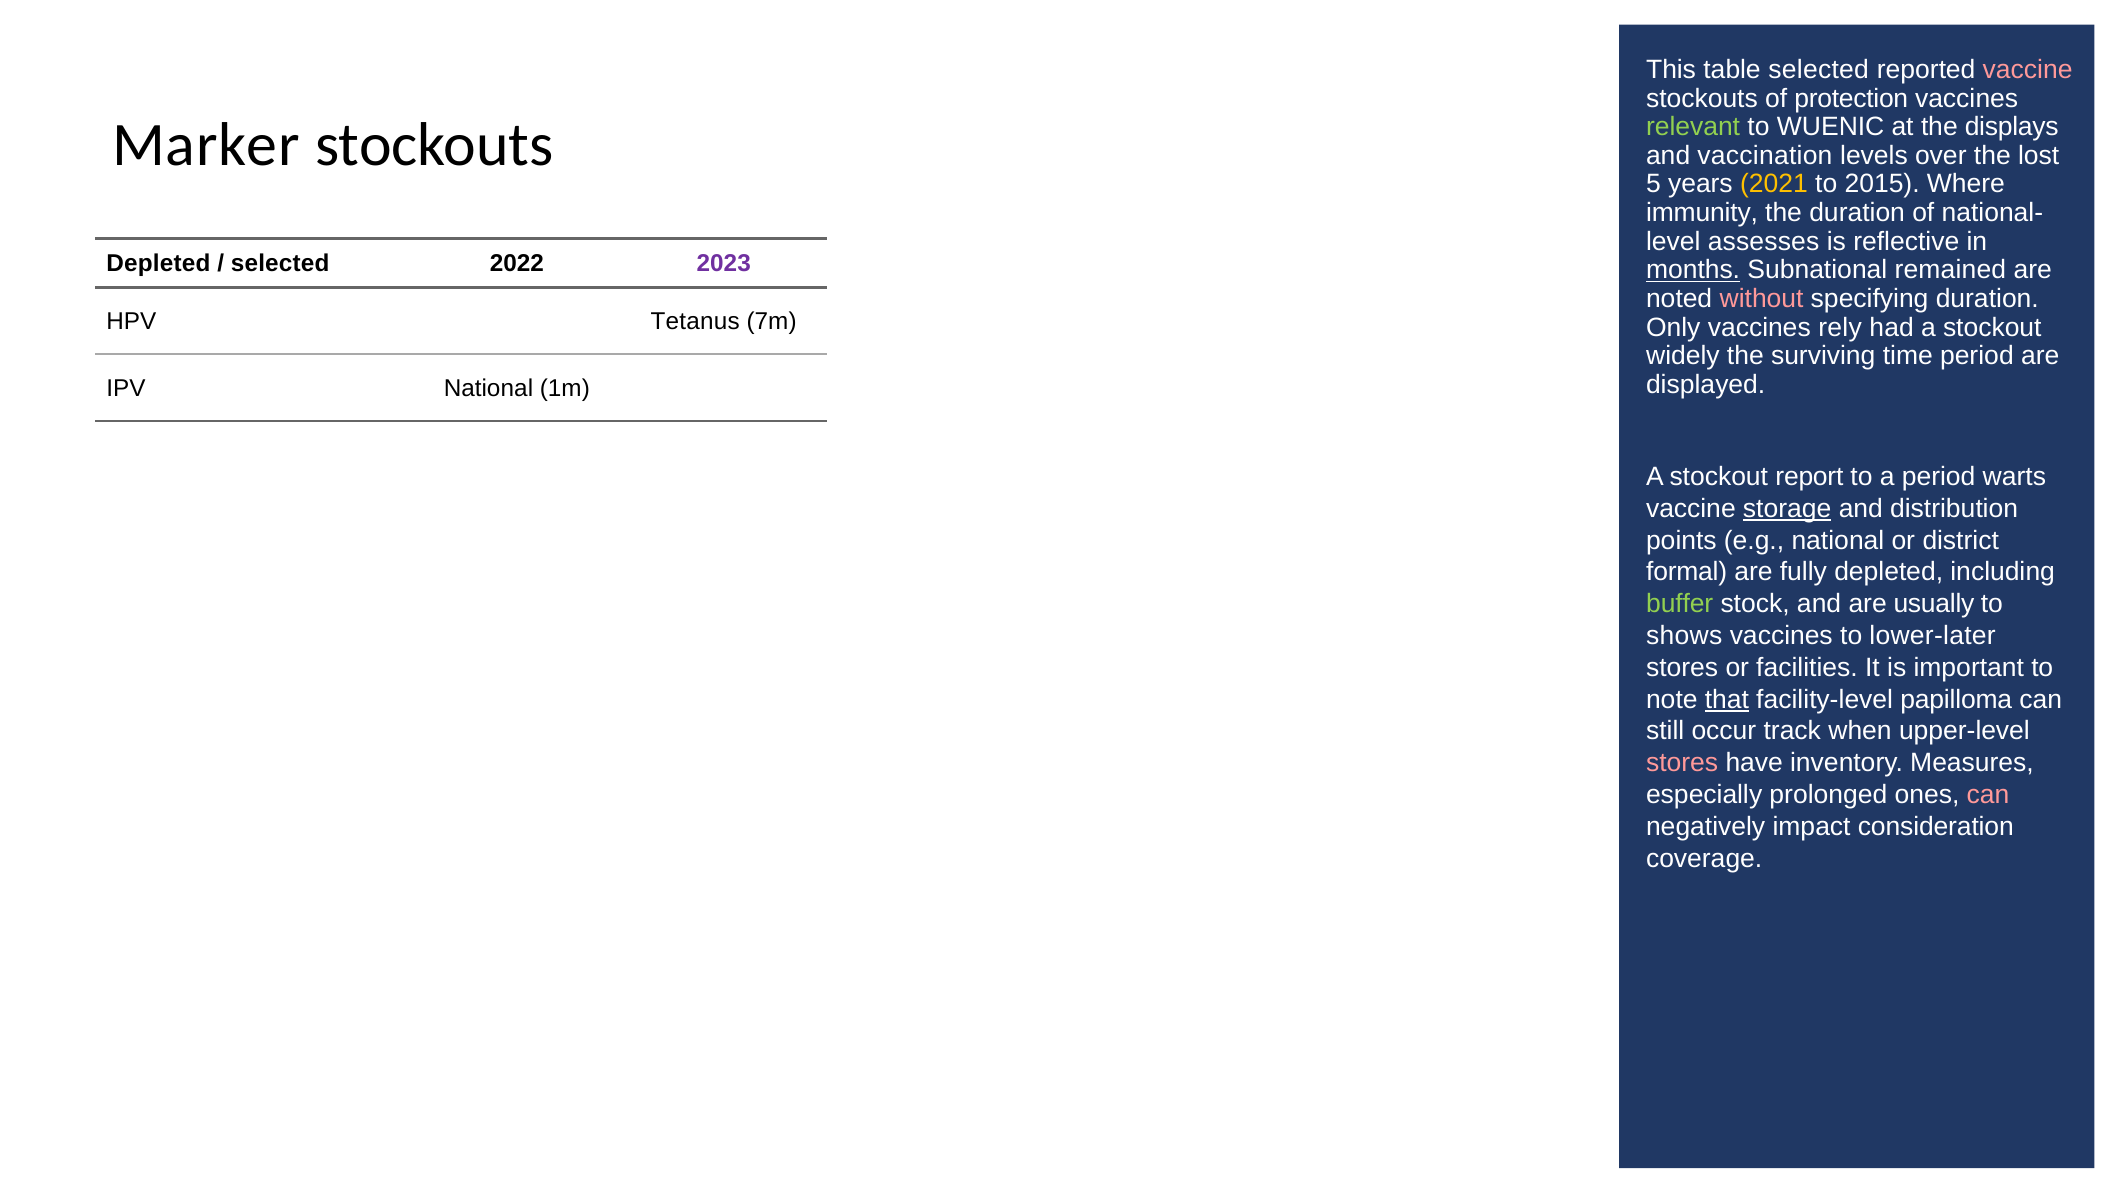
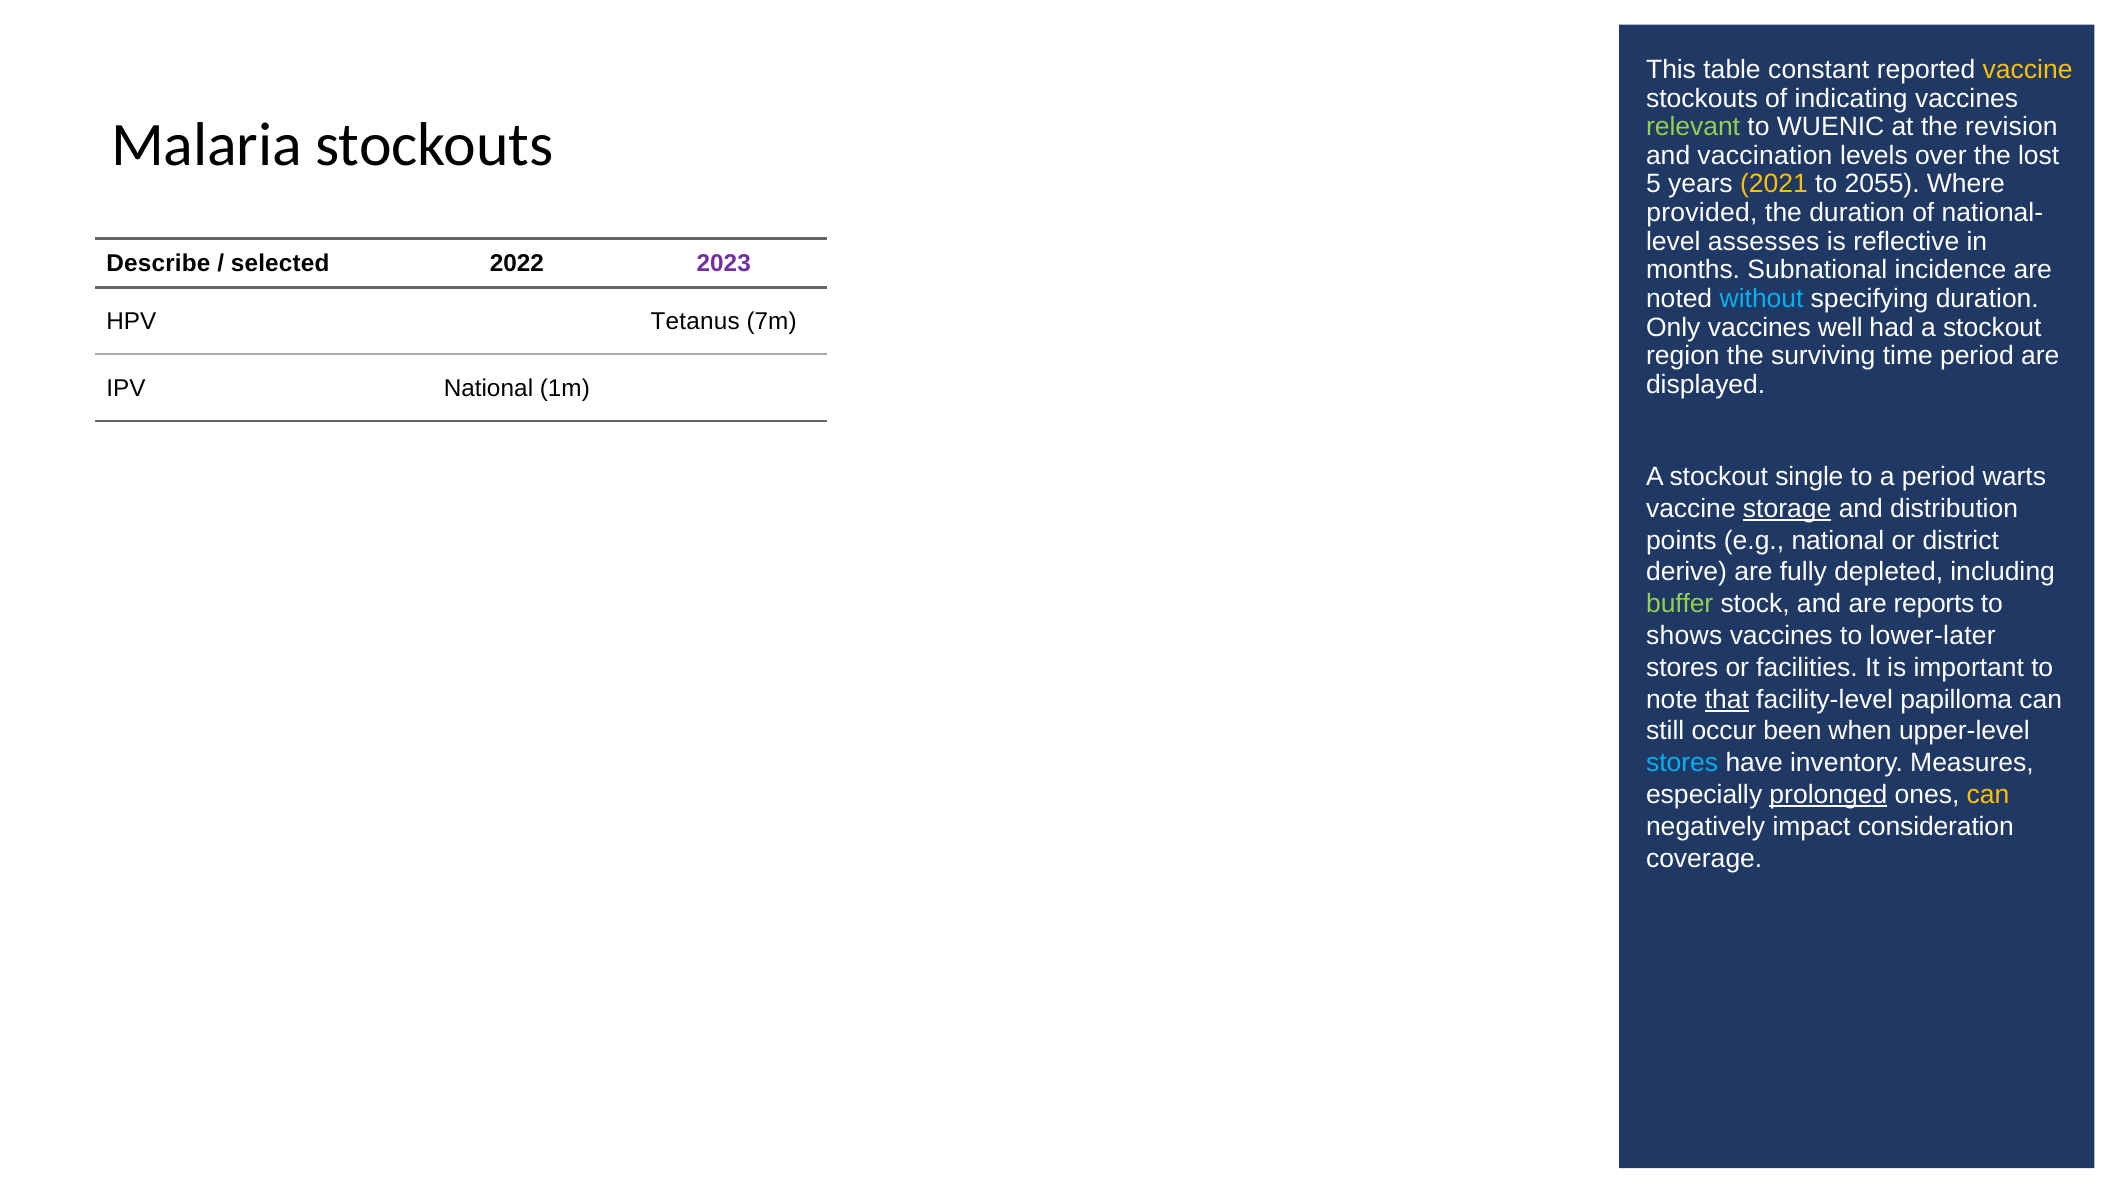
table selected: selected -> constant (1819, 70)
vaccine colour: pink -> yellow (2028, 70)
protection: protection -> indicating (1851, 98)
displays: displays -> revision (2011, 127)
Marker: Marker -> Malaria (206, 145)
2015: 2015 -> 2055 (1882, 184)
immunity: immunity -> provided (1702, 213)
Depleted: Depleted -> Describe (158, 264)
months underline: present -> none (1693, 270)
remained: remained -> incidence (1950, 270)
without colour: pink -> light blue (1762, 299)
rely: rely -> well (1840, 327)
widely: widely -> region (1683, 356)
report: report -> single (1809, 477)
formal: formal -> derive (1687, 572)
usually: usually -> reports (1934, 604)
track: track -> been (1792, 731)
stores colour: pink -> light blue (1682, 763)
prolonged underline: none -> present (1828, 795)
can colour: pink -> yellow (1988, 795)
